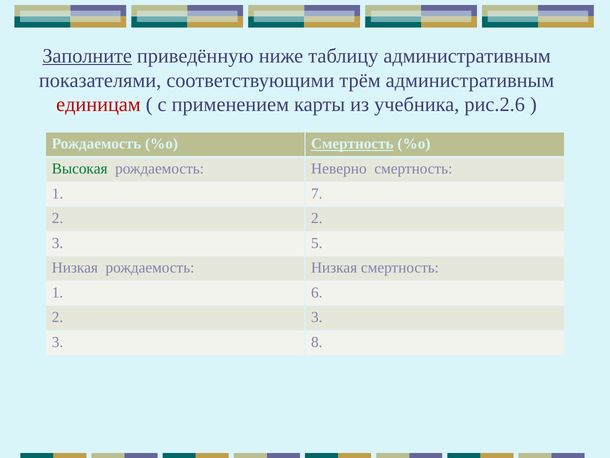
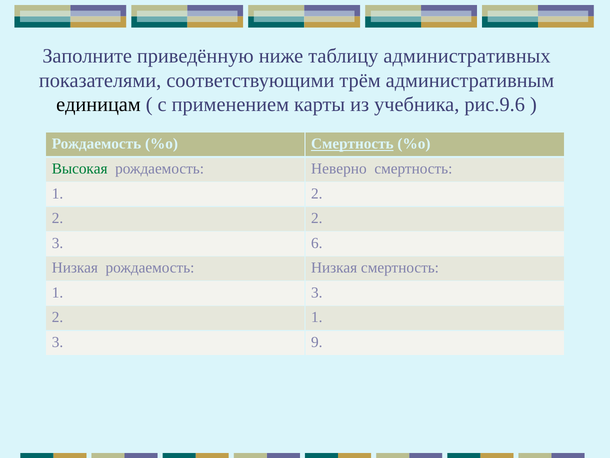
Заполните underline: present -> none (87, 56)
таблицу административным: административным -> административных (467, 56)
единицам colour: red -> black (98, 105)
рис.2.6: рис.2.6 -> рис.9.6 (495, 105)
1 7: 7 -> 2 (317, 193)
5: 5 -> 6 (317, 243)
6: 6 -> 3 (317, 292)
3: 3 -> 1 (317, 317)
8: 8 -> 9 (317, 342)
